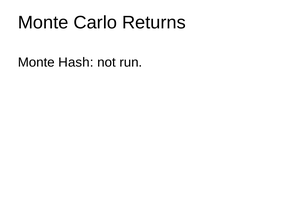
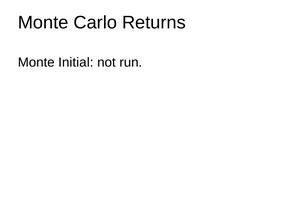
Hash: Hash -> Initial (76, 62)
